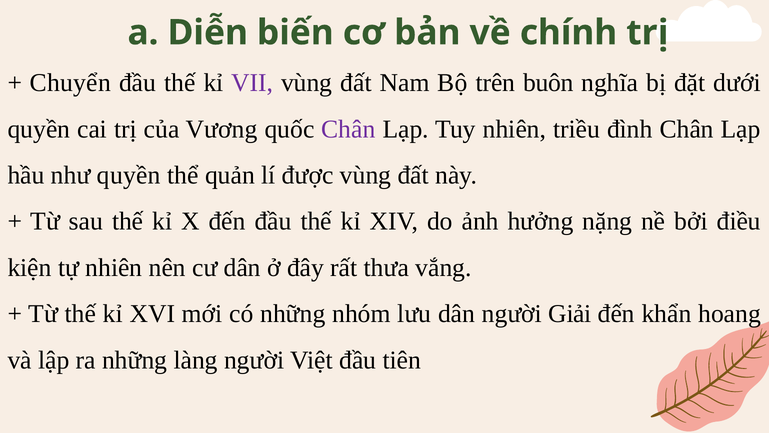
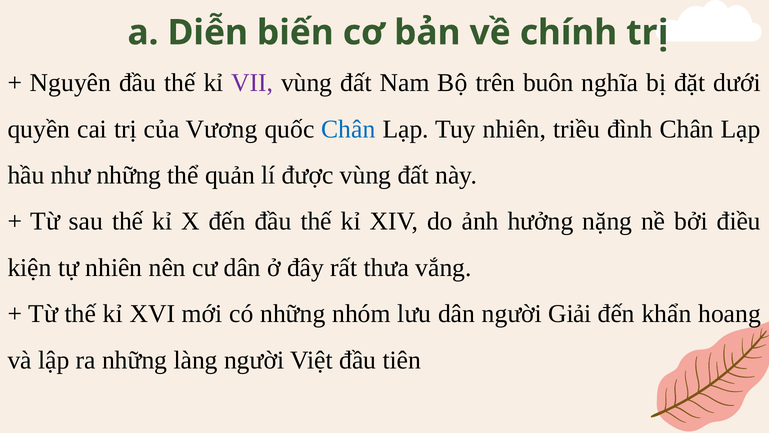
Chuyển: Chuyển -> Nguyên (71, 83)
Chân colour: purple -> blue (348, 129)
như quyền: quyền -> những (129, 175)
